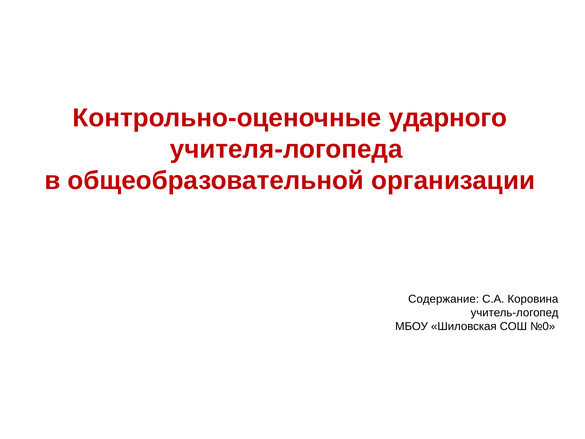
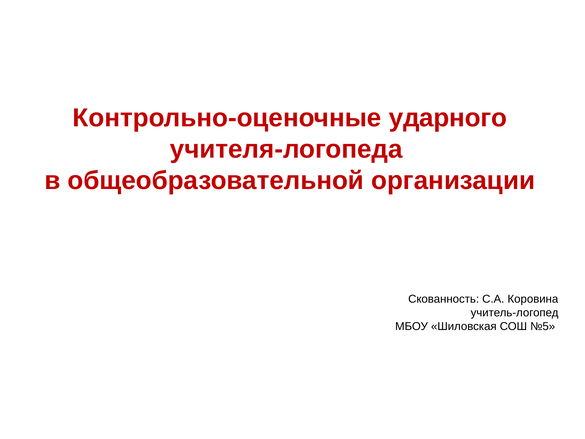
Содержание: Содержание -> Скованность (444, 299)
№0: №0 -> №5 (543, 326)
